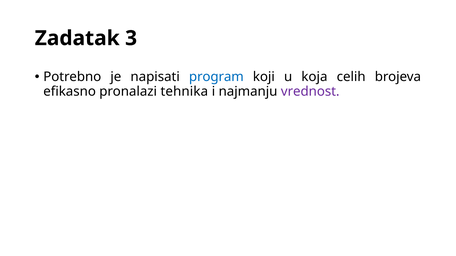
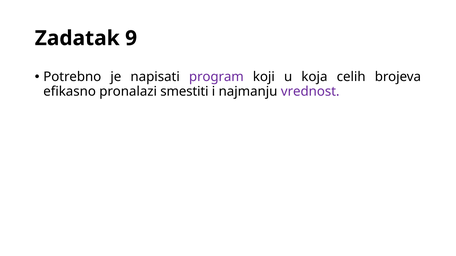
3: 3 -> 9 (131, 38)
program colour: blue -> purple (216, 77)
tehnika: tehnika -> smestiti (184, 91)
